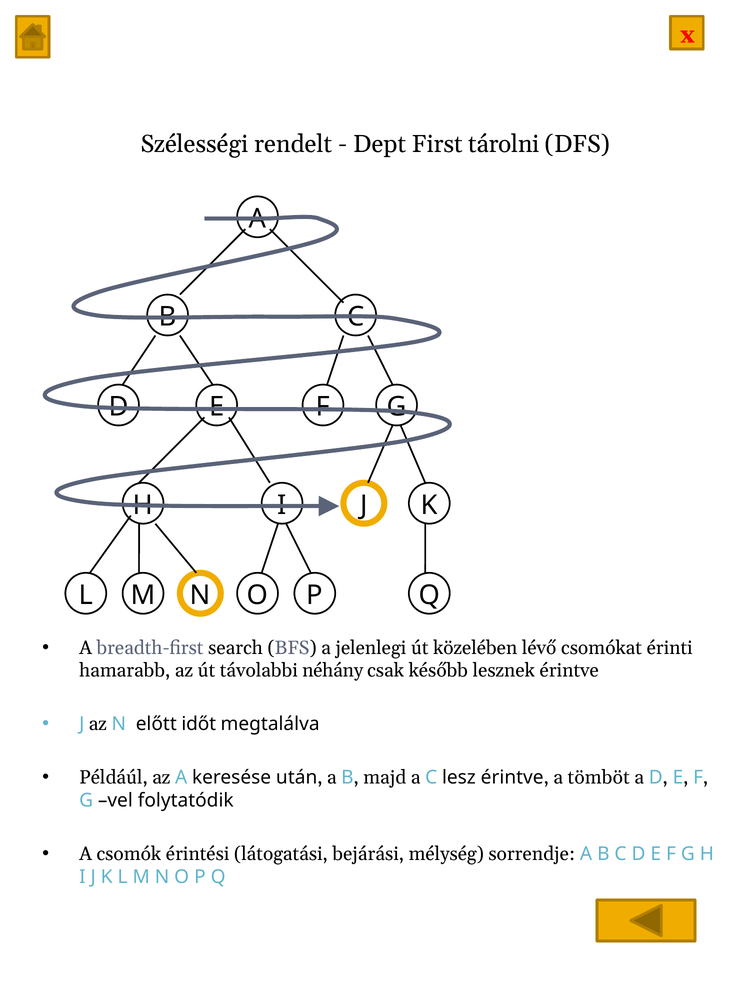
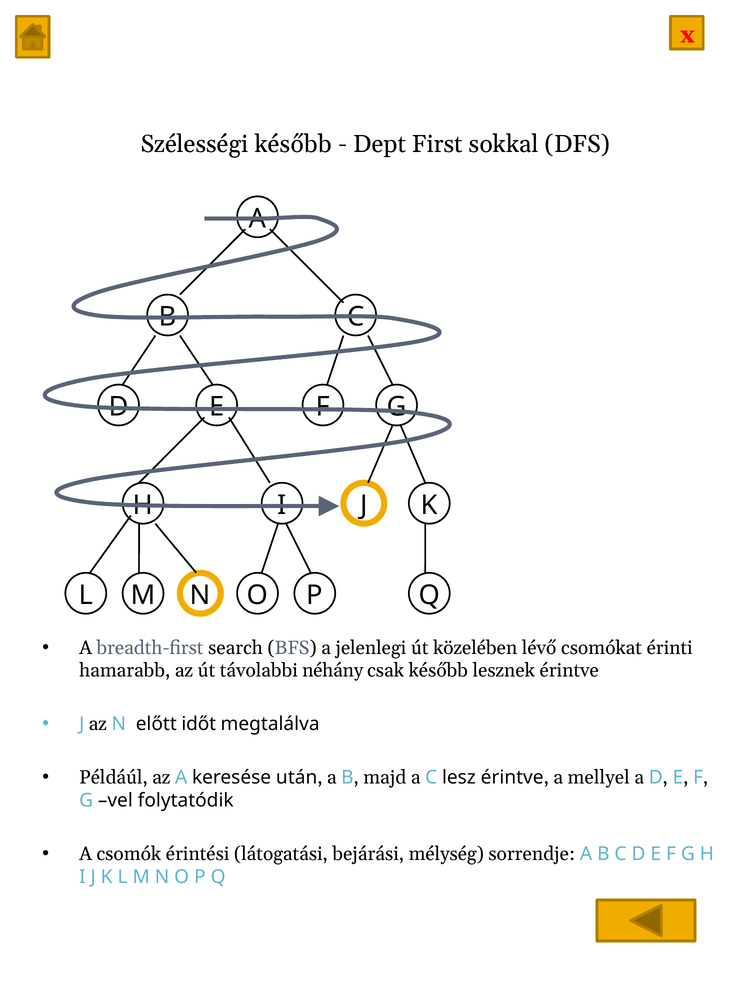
Szélességi rendelt: rendelt -> később (293, 144)
tárolni: tárolni -> sokkal (504, 144)
tömböt: tömböt -> mellyel (599, 777)
